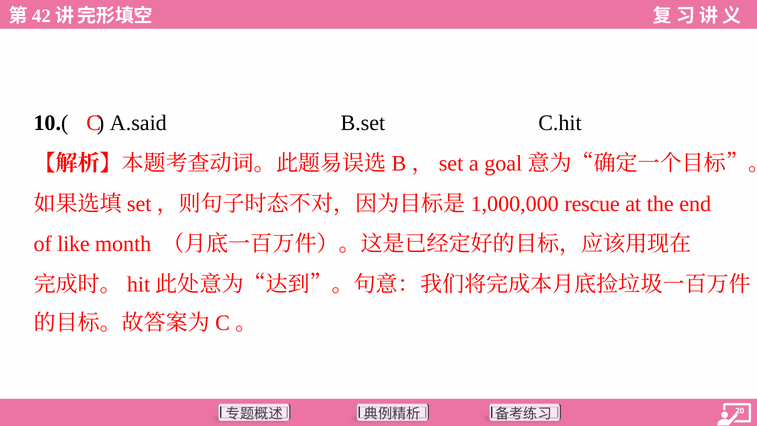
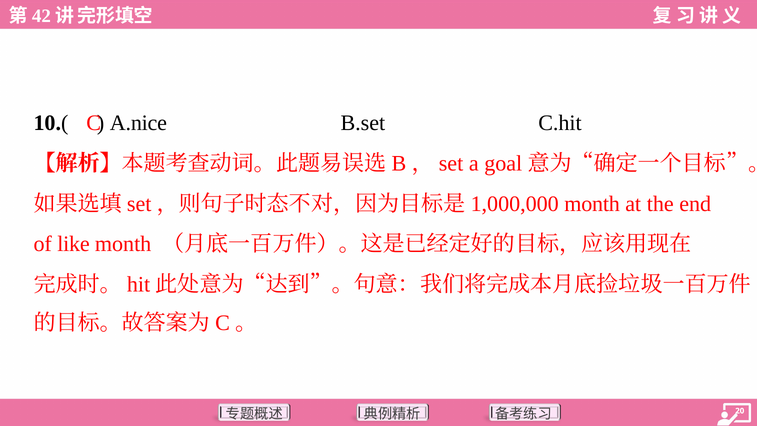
A.said: A.said -> A.nice (138, 123)
rescue: rescue -> month (592, 204)
